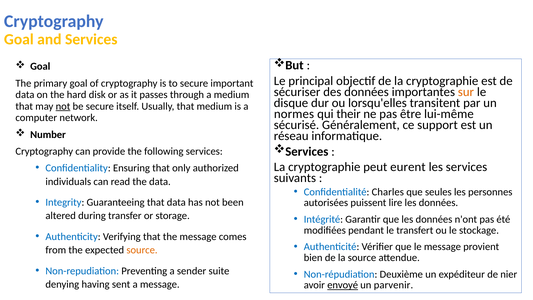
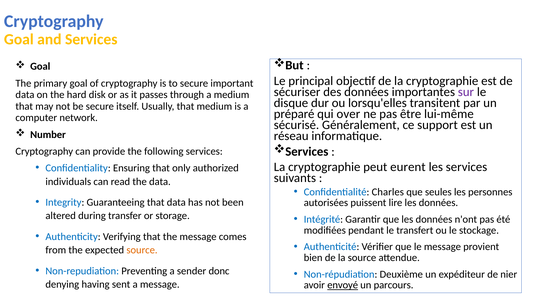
sur colour: orange -> purple (466, 92)
not underline: present -> none (63, 106)
normes: normes -> préparé (294, 114)
their: their -> over (348, 114)
suite: suite -> donc (219, 271)
parvenir: parvenir -> parcours (394, 285)
